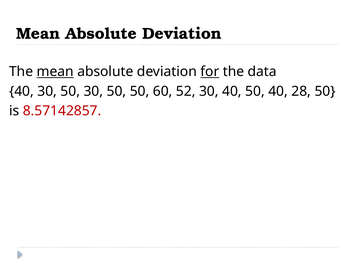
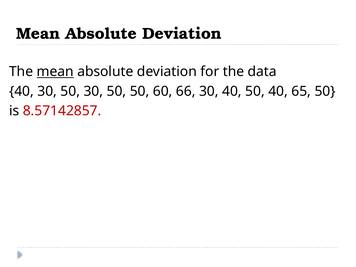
for underline: present -> none (210, 72)
52: 52 -> 66 (186, 91)
28: 28 -> 65 (301, 91)
